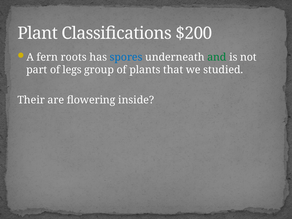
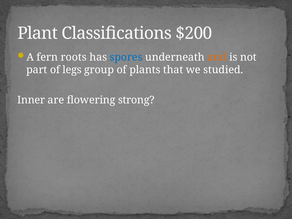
and colour: green -> orange (217, 57)
Their: Their -> Inner (31, 100)
inside: inside -> strong (136, 100)
